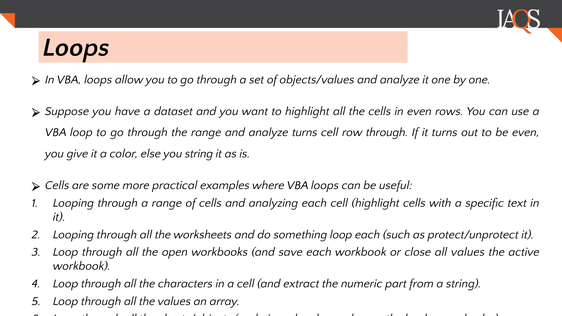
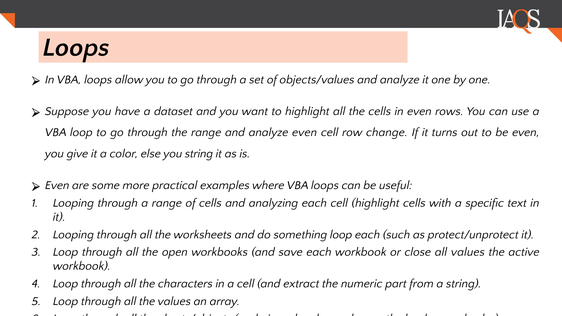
analyze turns: turns -> even (305, 132)
row through: through -> change (387, 132)
Cells: Cells -> Even (57, 185)
